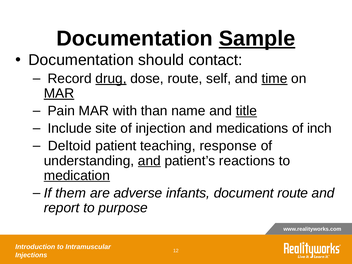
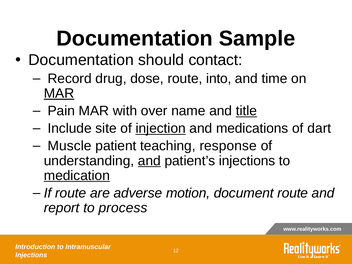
Sample underline: present -> none (257, 38)
drug underline: present -> none (111, 79)
self: self -> into (219, 79)
time underline: present -> none (275, 79)
than: than -> over (154, 111)
injection underline: none -> present (161, 128)
inch: inch -> dart (319, 128)
Deltoid: Deltoid -> Muscle (70, 146)
patient’s reactions: reactions -> injections (247, 161)
If them: them -> route (71, 193)
infants: infants -> motion (188, 193)
purpose: purpose -> process (123, 208)
